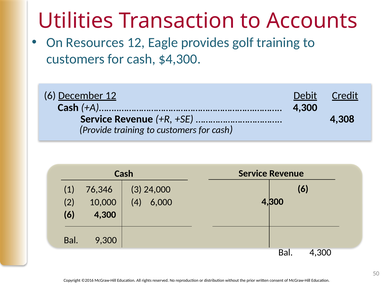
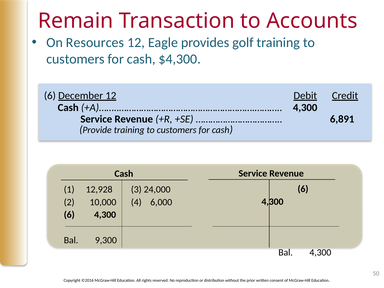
Utilities: Utilities -> Remain (76, 21)
4,308: 4,308 -> 6,891 (342, 119)
76,346: 76,346 -> 12,928 (99, 189)
